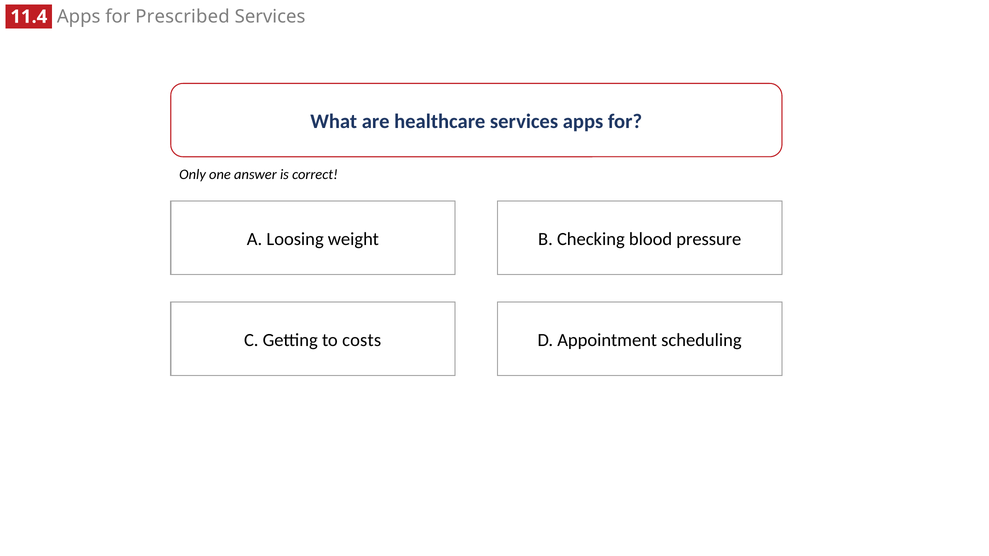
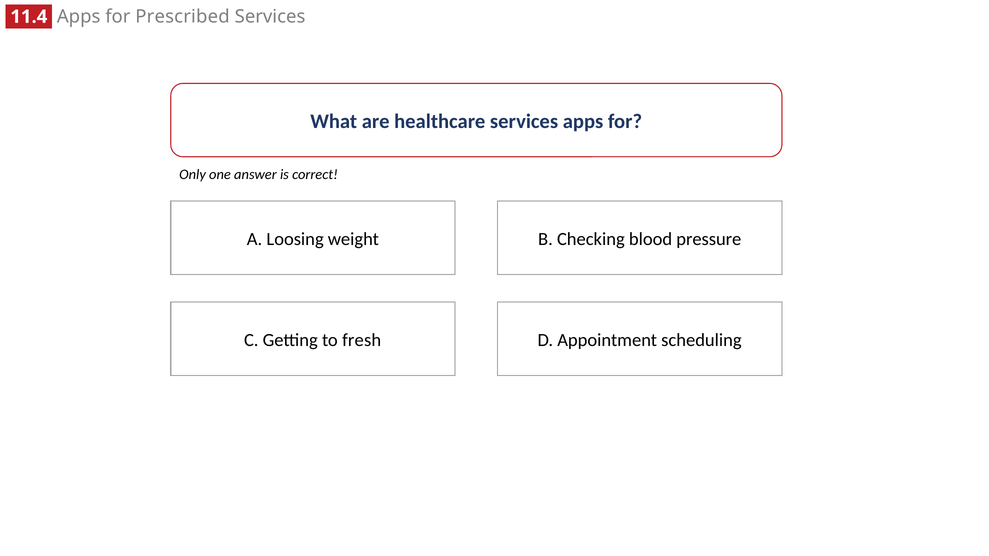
costs: costs -> fresh (362, 340)
